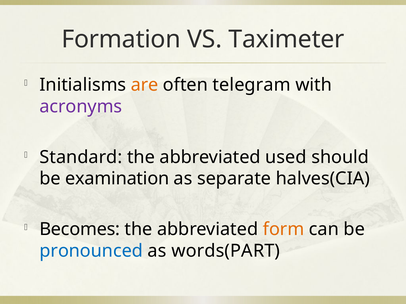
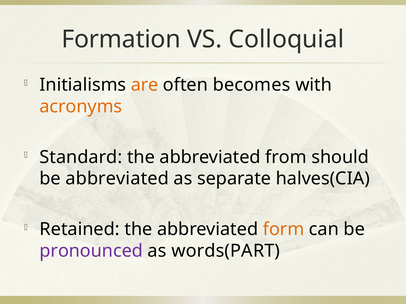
Taximeter: Taximeter -> Colloquial (286, 39)
telegram: telegram -> becomes (252, 85)
acronyms colour: purple -> orange (81, 107)
used: used -> from (286, 157)
be examination: examination -> abbreviated (117, 179)
Becomes: Becomes -> Retained (80, 230)
pronounced colour: blue -> purple (91, 251)
